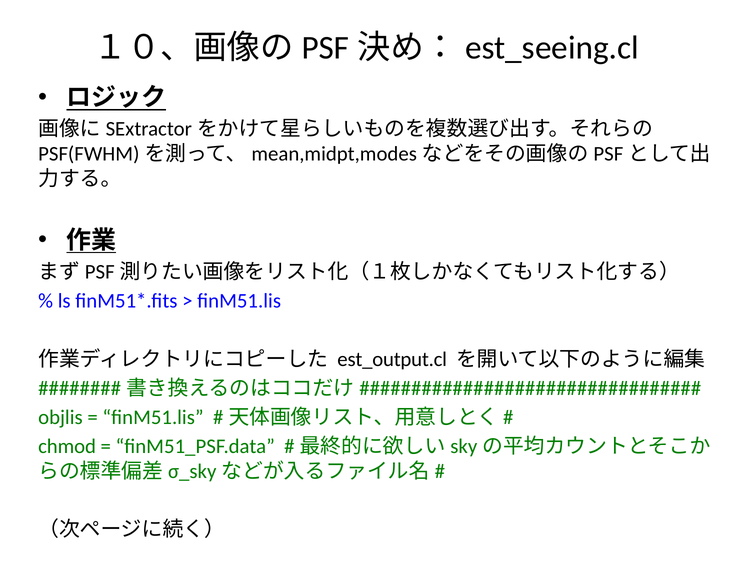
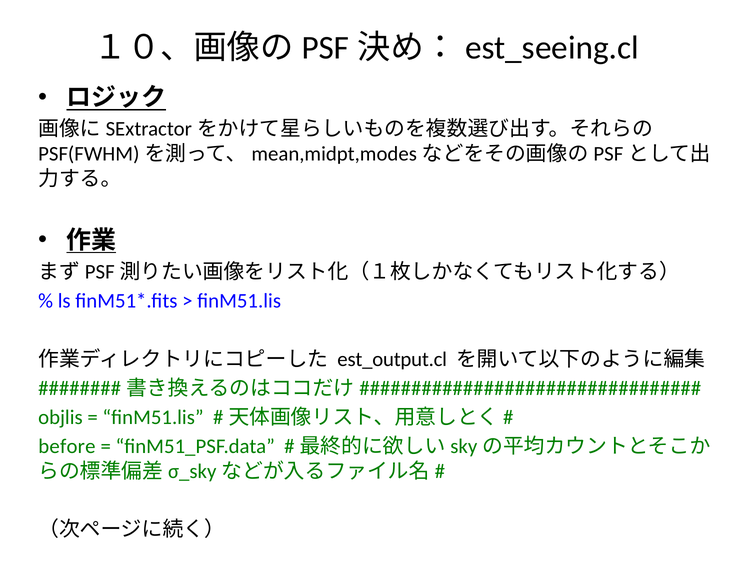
chmod: chmod -> before (67, 447)
